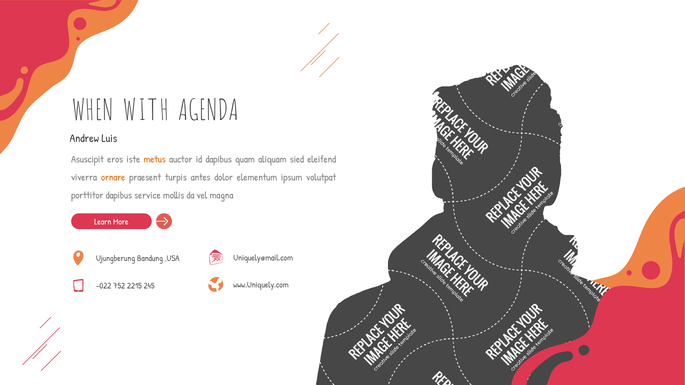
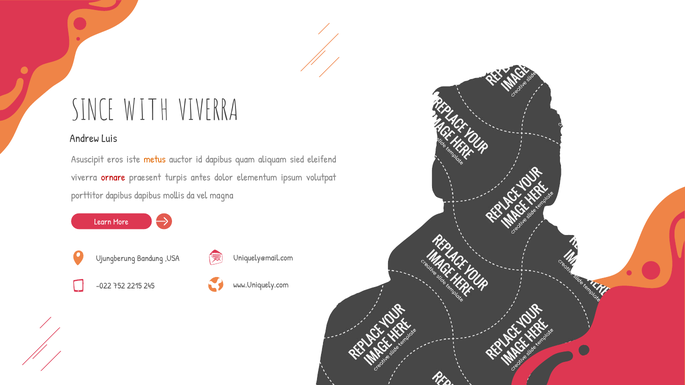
WHEN: WHEN -> SINCE (93, 111)
WITH AGENDA: AGENDA -> VIVERRA (208, 111)
ornare colour: orange -> red (113, 178)
dapibus service: service -> dapibus (147, 196)
